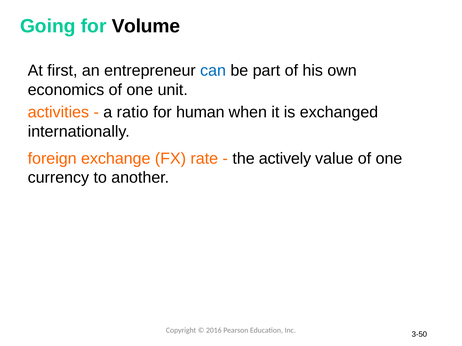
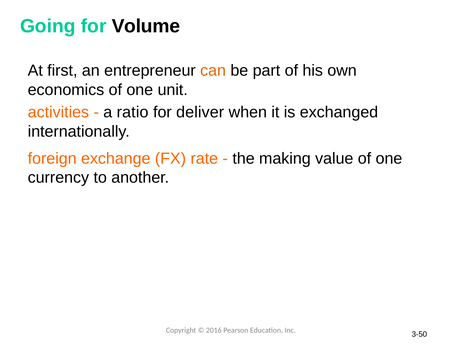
can colour: blue -> orange (213, 71)
human: human -> deliver (200, 112)
actively: actively -> making (285, 159)
